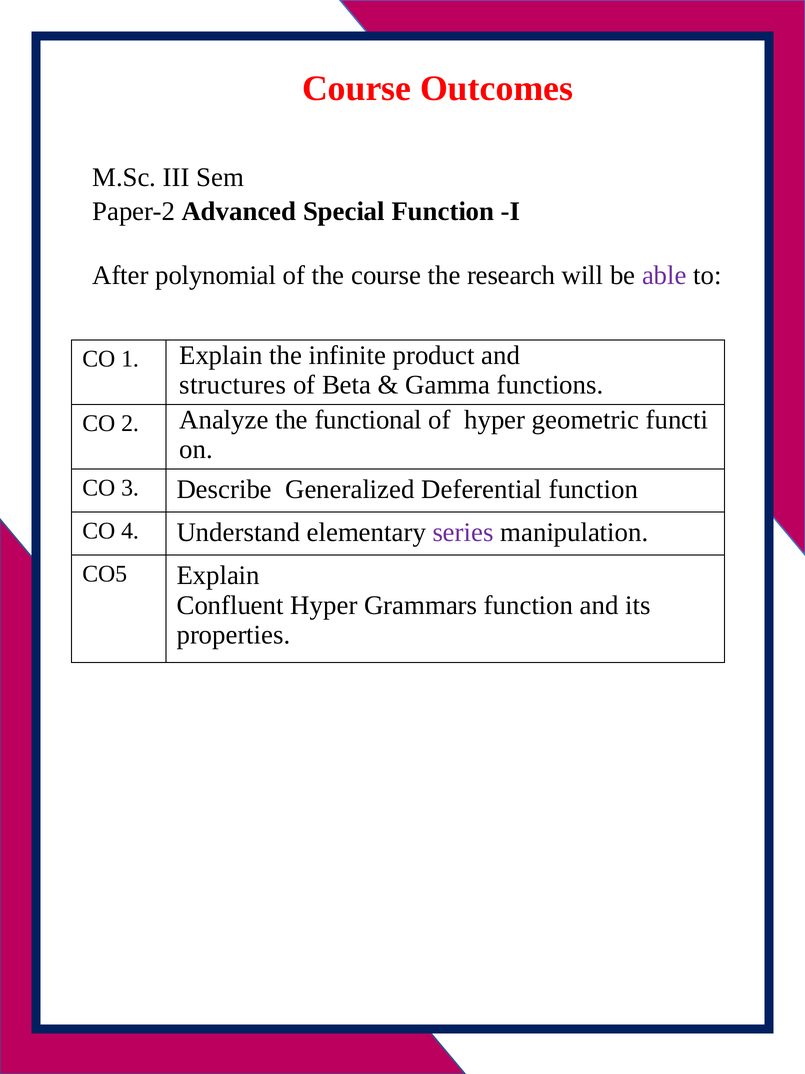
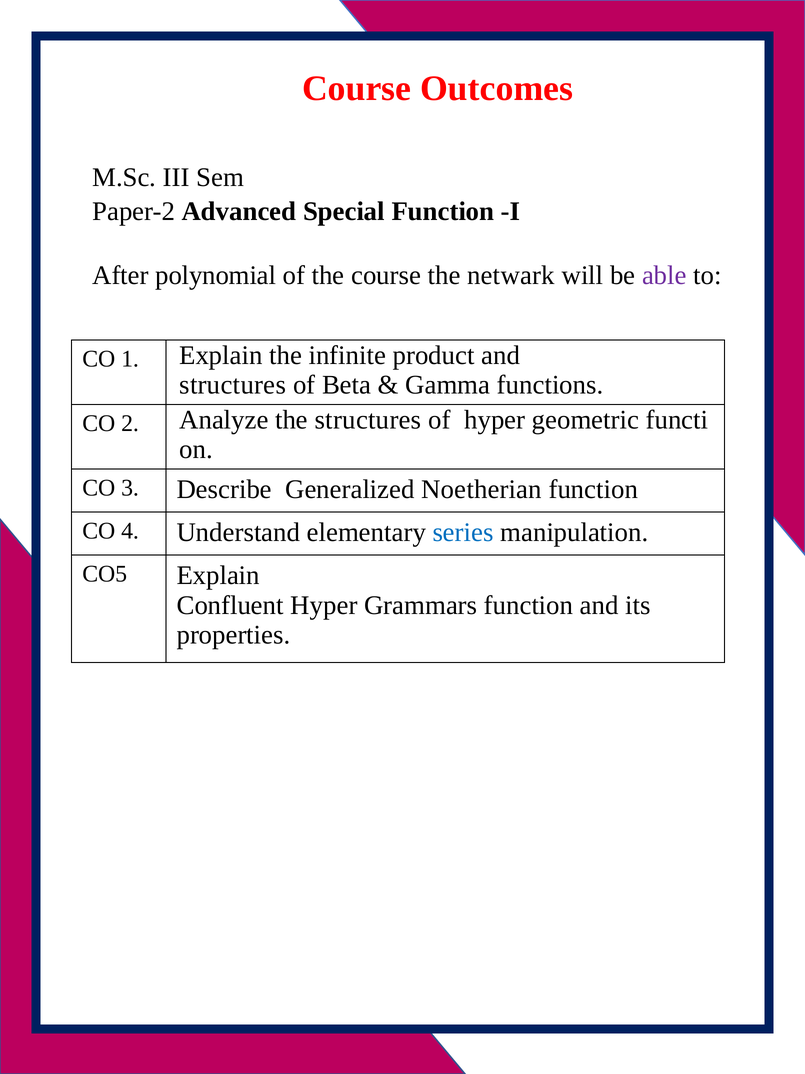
research: research -> netwark (511, 275)
the functional: functional -> structures (368, 419)
Deferential: Deferential -> Noetherian (482, 489)
series colour: purple -> blue (463, 532)
